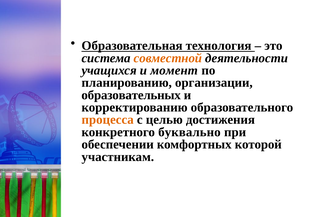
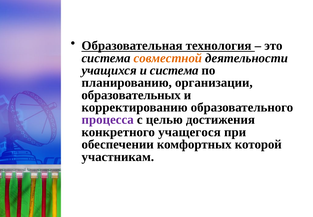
и момент: момент -> система (174, 70)
процесса colour: orange -> purple (108, 120)
буквально: буквально -> учащегося (189, 132)
